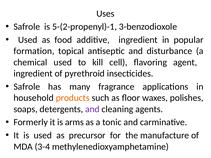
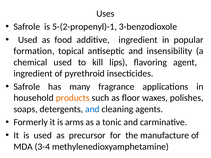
disturbance: disturbance -> insensibility (169, 51)
cell: cell -> lips (118, 62)
and colour: purple -> blue (92, 109)
